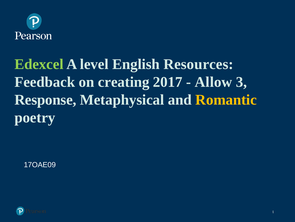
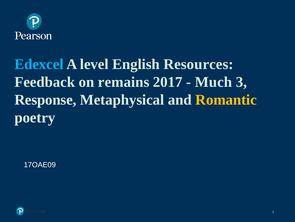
Edexcel colour: light green -> light blue (39, 64)
creating: creating -> remains (124, 82)
Allow: Allow -> Much (214, 82)
